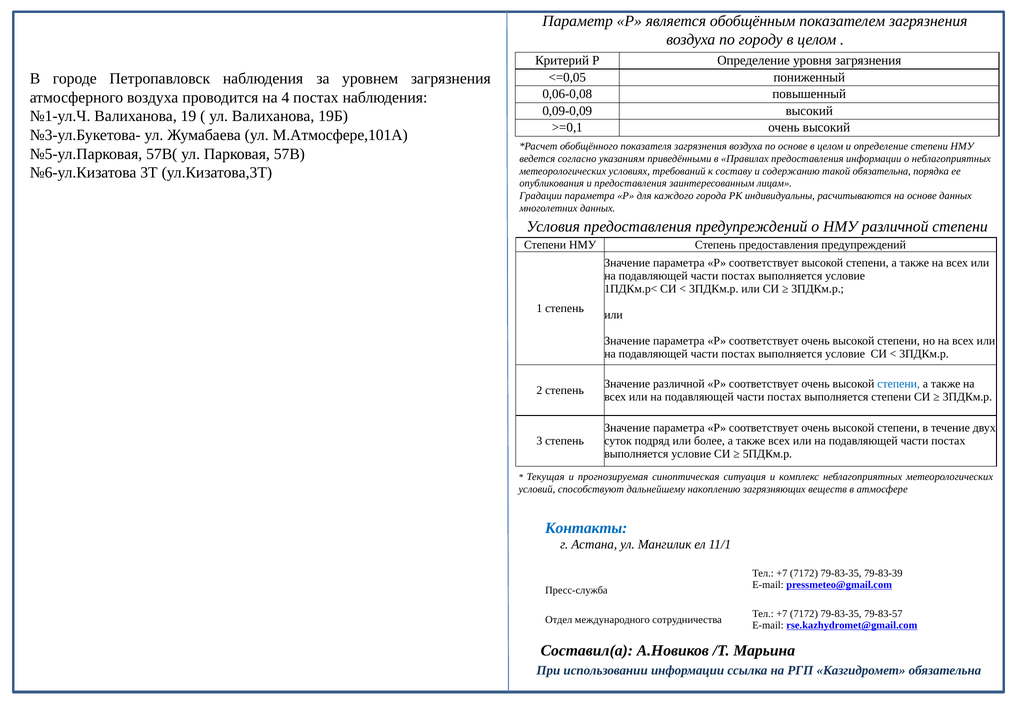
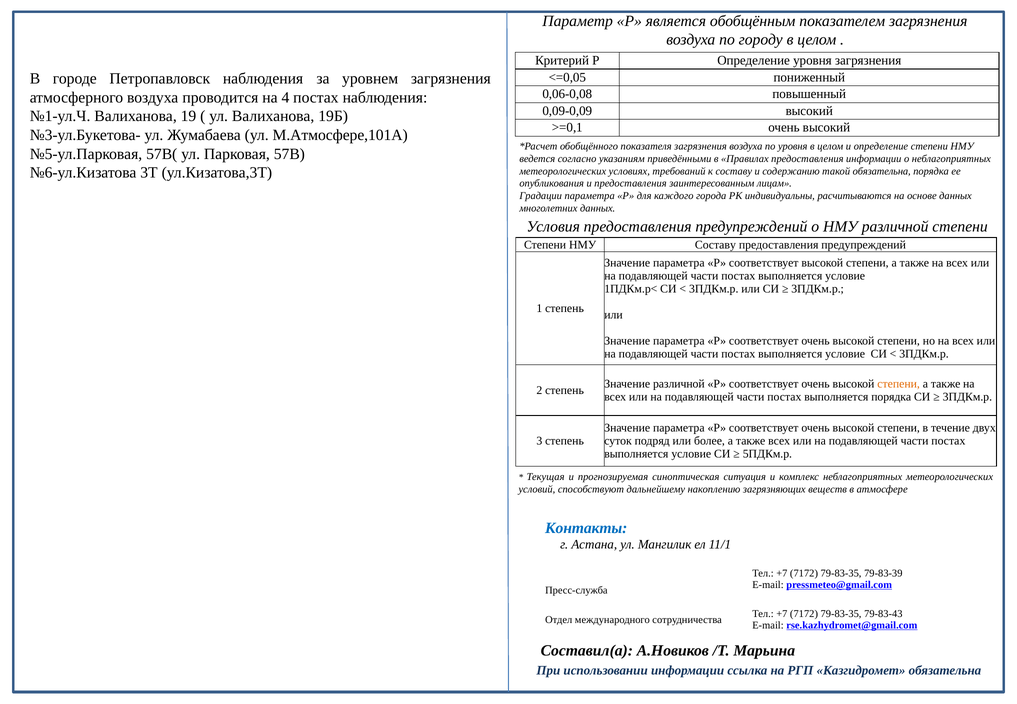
по основе: основе -> уровня (793, 146)
НМУ Степень: Степень -> Составу (715, 245)
степени colour: blue -> orange (899, 384)
выполняется степени: степени -> порядка (891, 397)
79-83-57: 79-83-57 -> 79-83-43 (883, 614)
